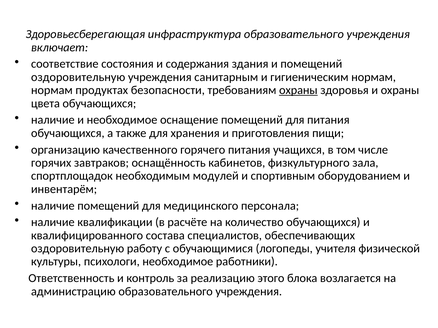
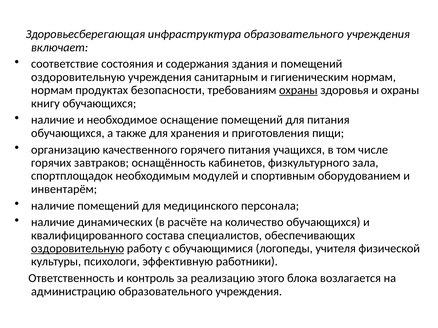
цвета: цвета -> книгу (45, 103)
квалификации: квалификации -> динамических (115, 223)
оздоровительную underline: none -> present (78, 249)
психологи необходимое: необходимое -> эффективную (178, 262)
